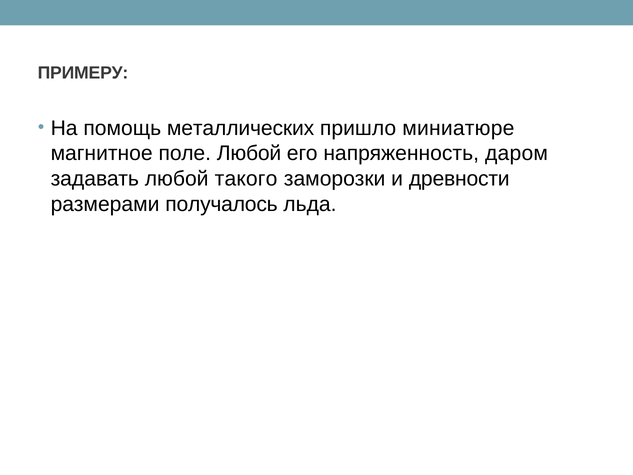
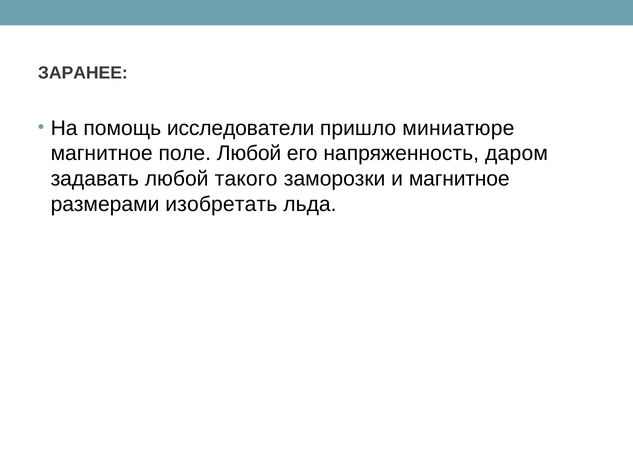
ПРИМЕРУ: ПРИМЕРУ -> ЗАРАНЕЕ (83, 73)
металлических: металлических -> исследователи (241, 128)
и древности: древности -> магнитное (459, 179)
получалось: получалось -> изобретать (221, 204)
